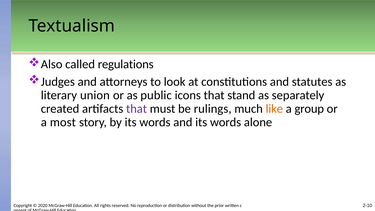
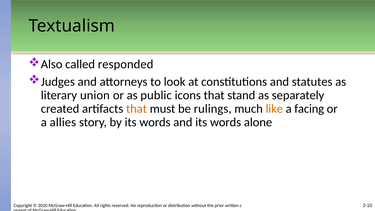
regulations: regulations -> responded (126, 64)
that colour: purple -> orange (137, 109)
group: group -> facing (309, 109)
most: most -> allies (63, 122)
